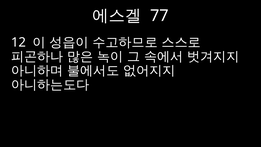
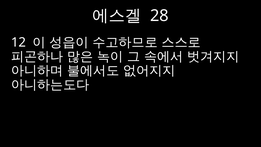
77: 77 -> 28 (159, 16)
